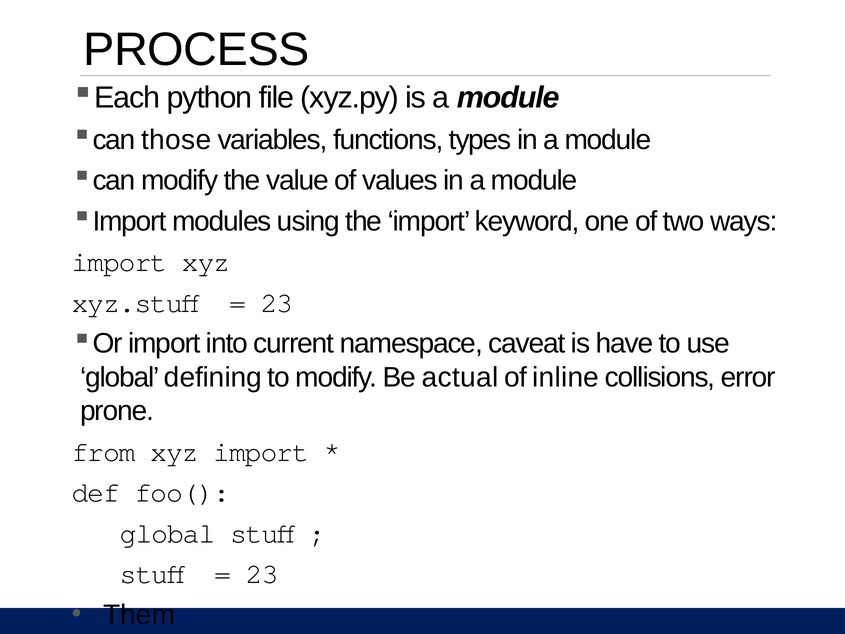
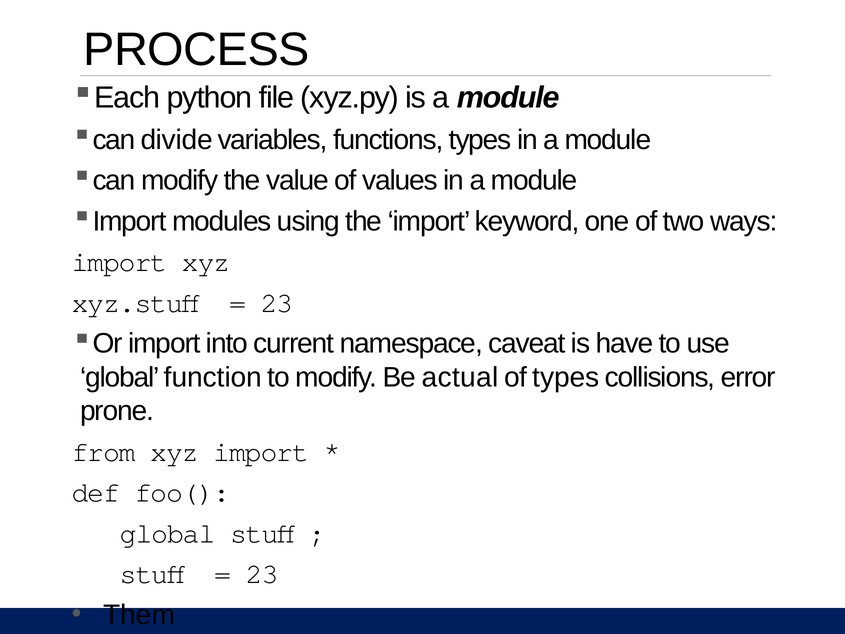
those: those -> divide (177, 140)
defining: defining -> function (213, 377)
of inline: inline -> types (566, 377)
